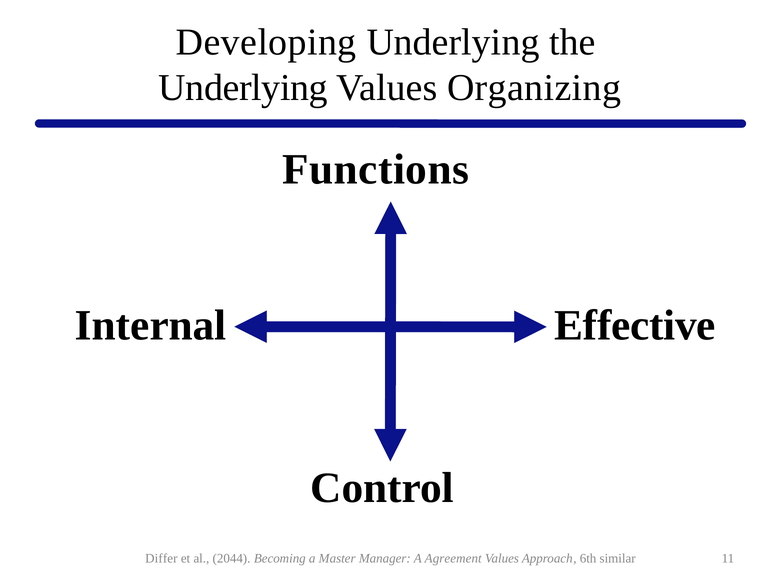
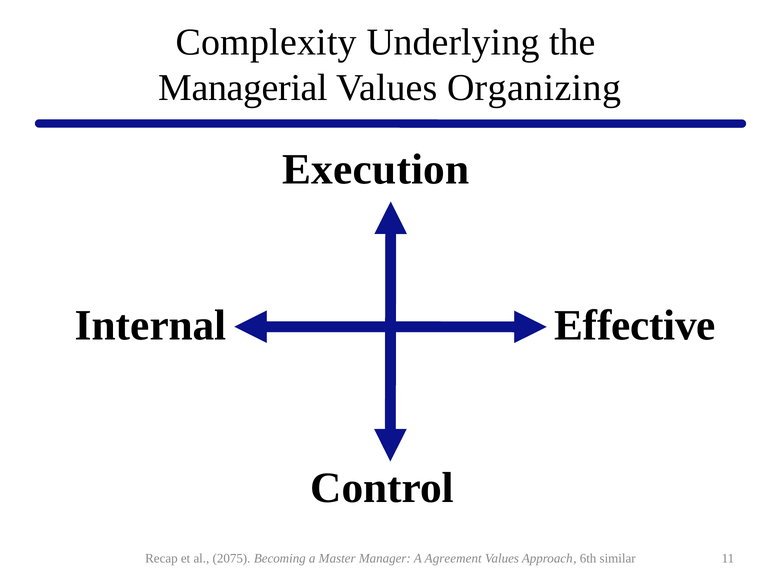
Developing: Developing -> Complexity (266, 42)
Underlying: Underlying -> Managerial (243, 88)
Functions: Functions -> Execution (376, 170)
Differ: Differ -> Recap (161, 559)
2044: 2044 -> 2075 (232, 559)
